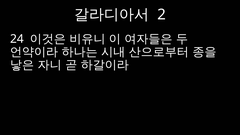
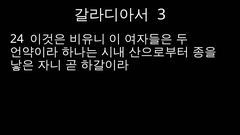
2: 2 -> 3 (162, 14)
